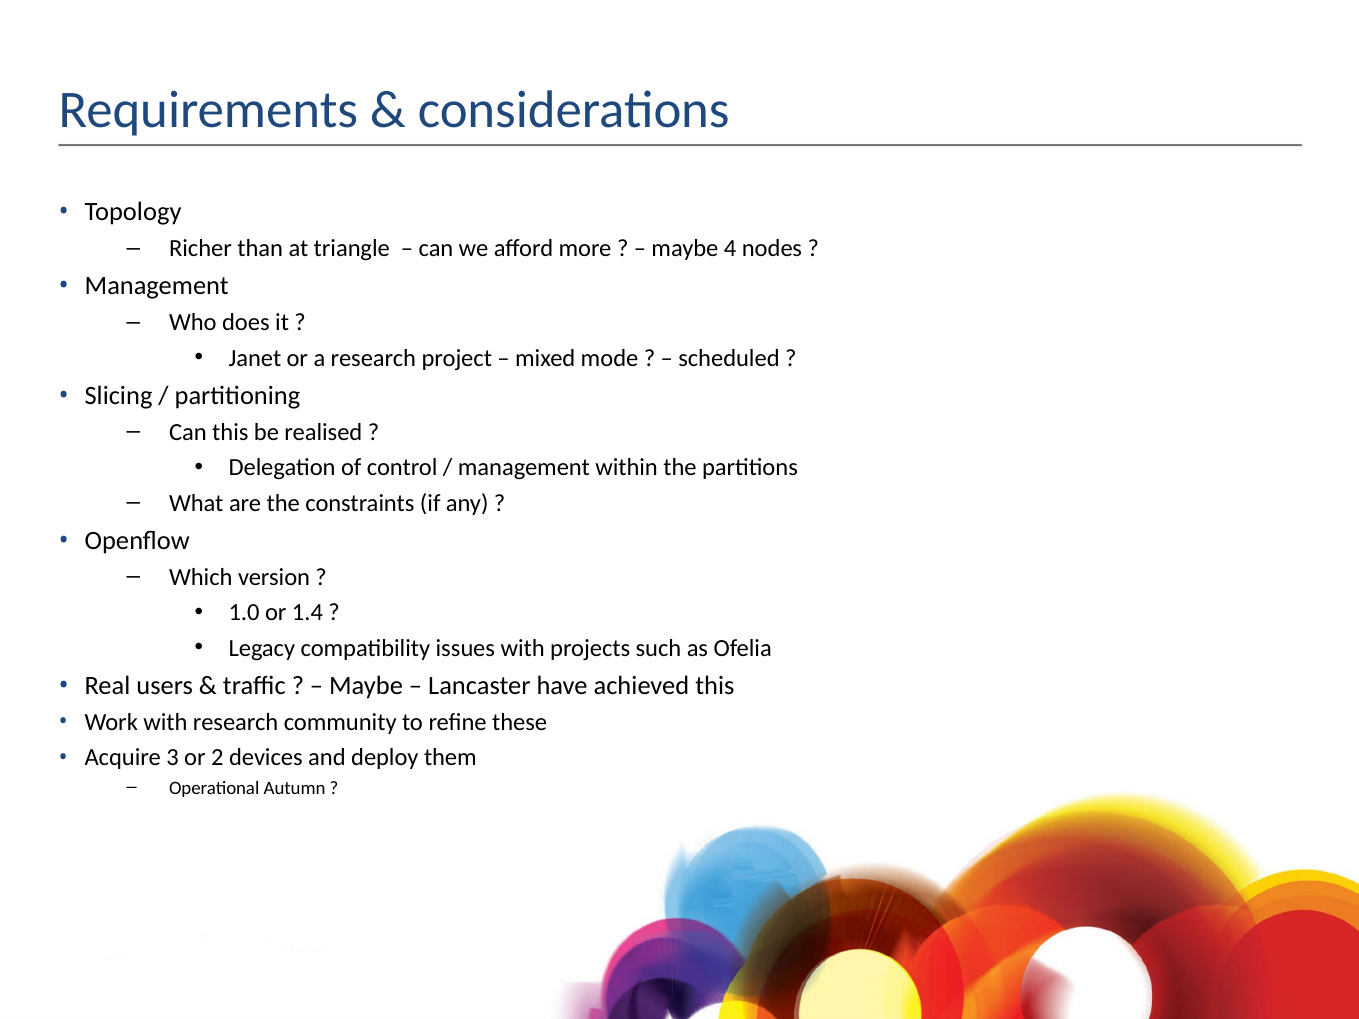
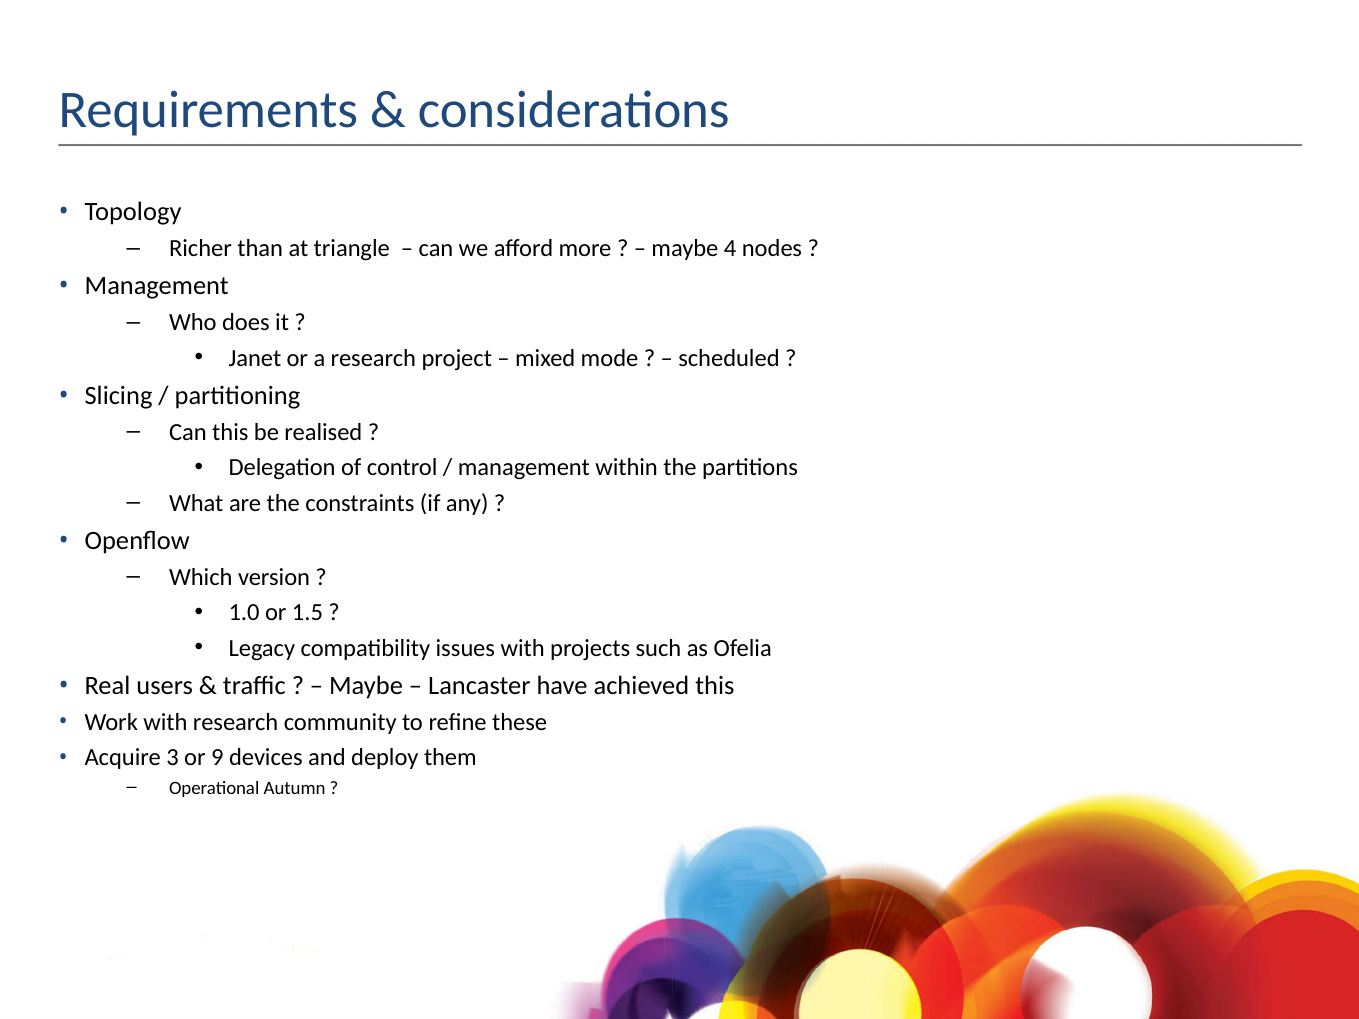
1.4: 1.4 -> 1.5 (307, 613)
2: 2 -> 9 (217, 758)
